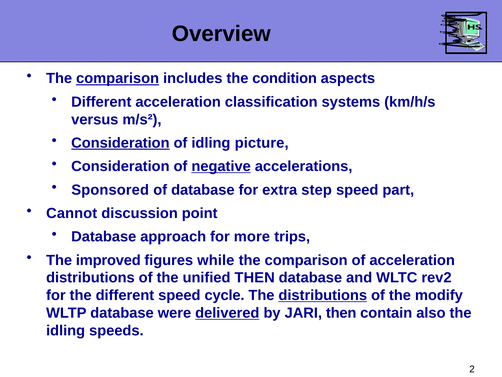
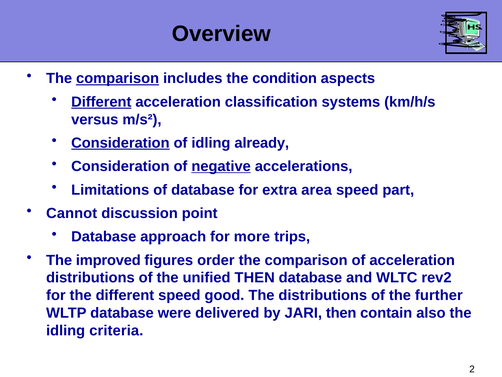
Different underline: none -> present (101, 102)
picture: picture -> already (262, 143)
Sponsored: Sponsored -> Limitations (110, 190)
step: step -> area (317, 190)
while: while -> order (216, 260)
cycle: cycle -> good (224, 295)
distributions underline: present -> none (323, 295)
modify: modify -> further (439, 295)
delivered underline: present -> none (227, 313)
speeds: speeds -> criteria (116, 330)
